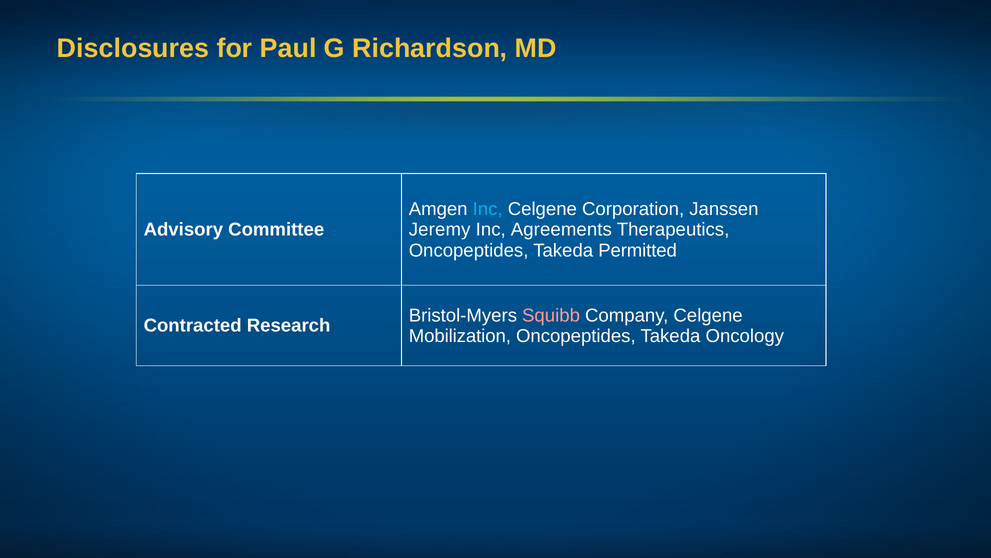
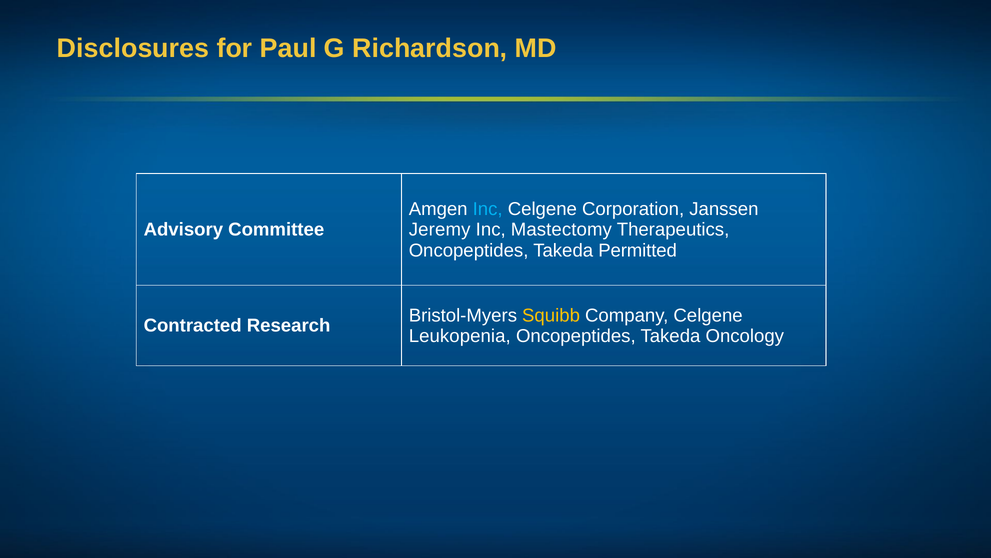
Agreements: Agreements -> Mastectomy (561, 229)
Squibb colour: pink -> yellow (551, 315)
Mobilization: Mobilization -> Leukopenia (460, 336)
